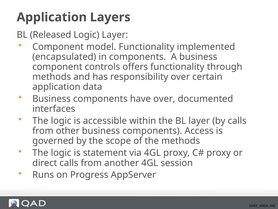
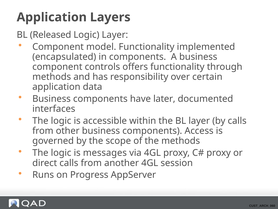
have over: over -> later (164, 99)
statement: statement -> messages (105, 153)
